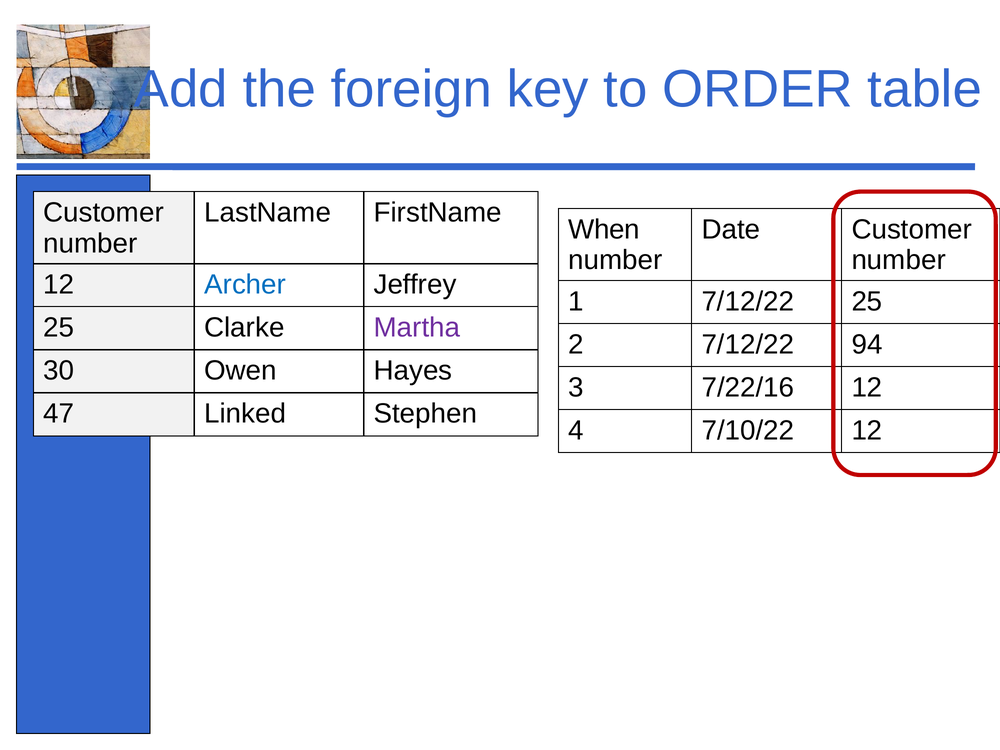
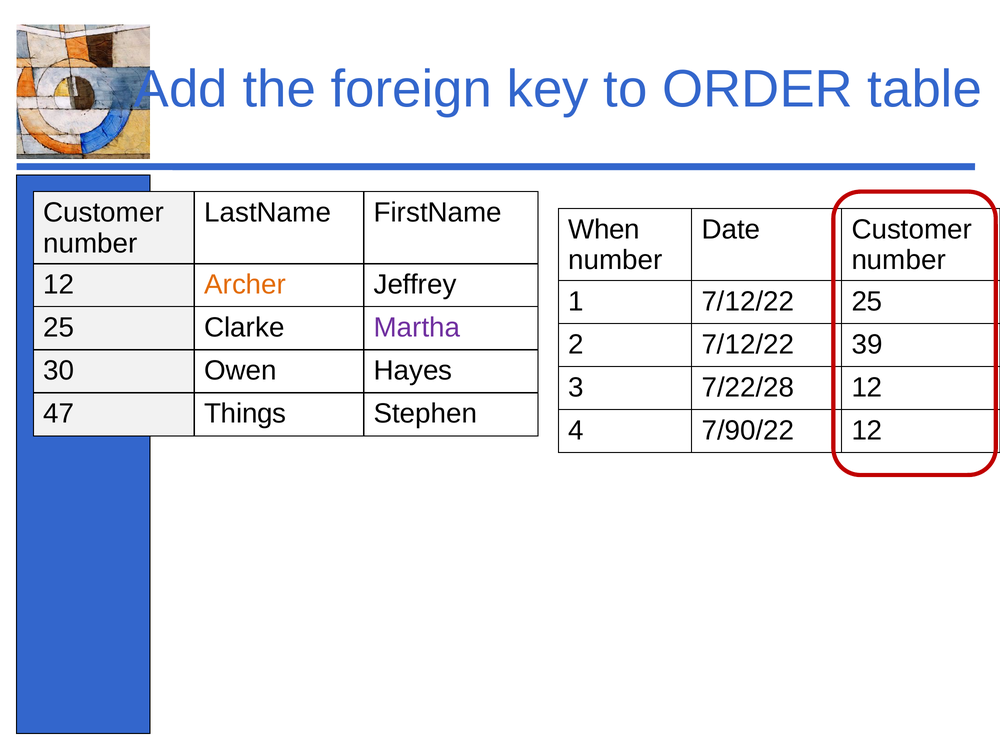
Archer colour: blue -> orange (245, 285)
94: 94 -> 39 (867, 344)
7/22/16: 7/22/16 -> 7/22/28 (748, 387)
Linked: Linked -> Things (245, 414)
7/10/22: 7/10/22 -> 7/90/22 (748, 430)
